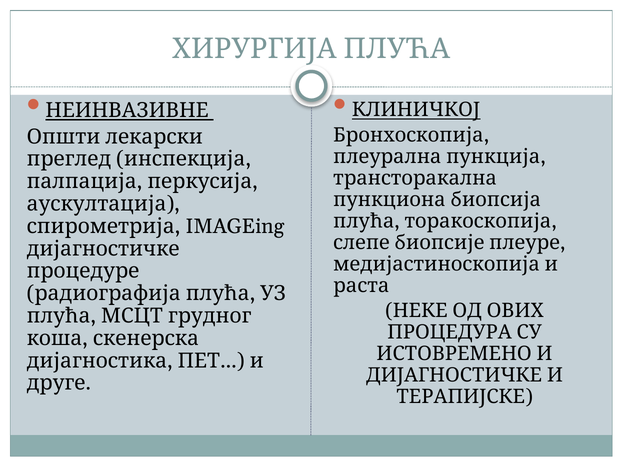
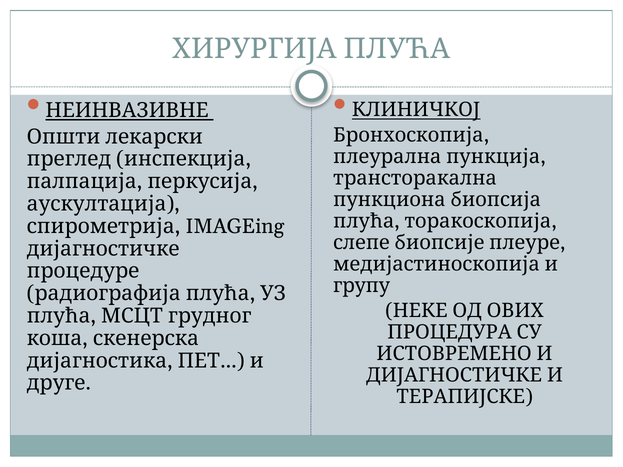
раста: раста -> групу (361, 286)
